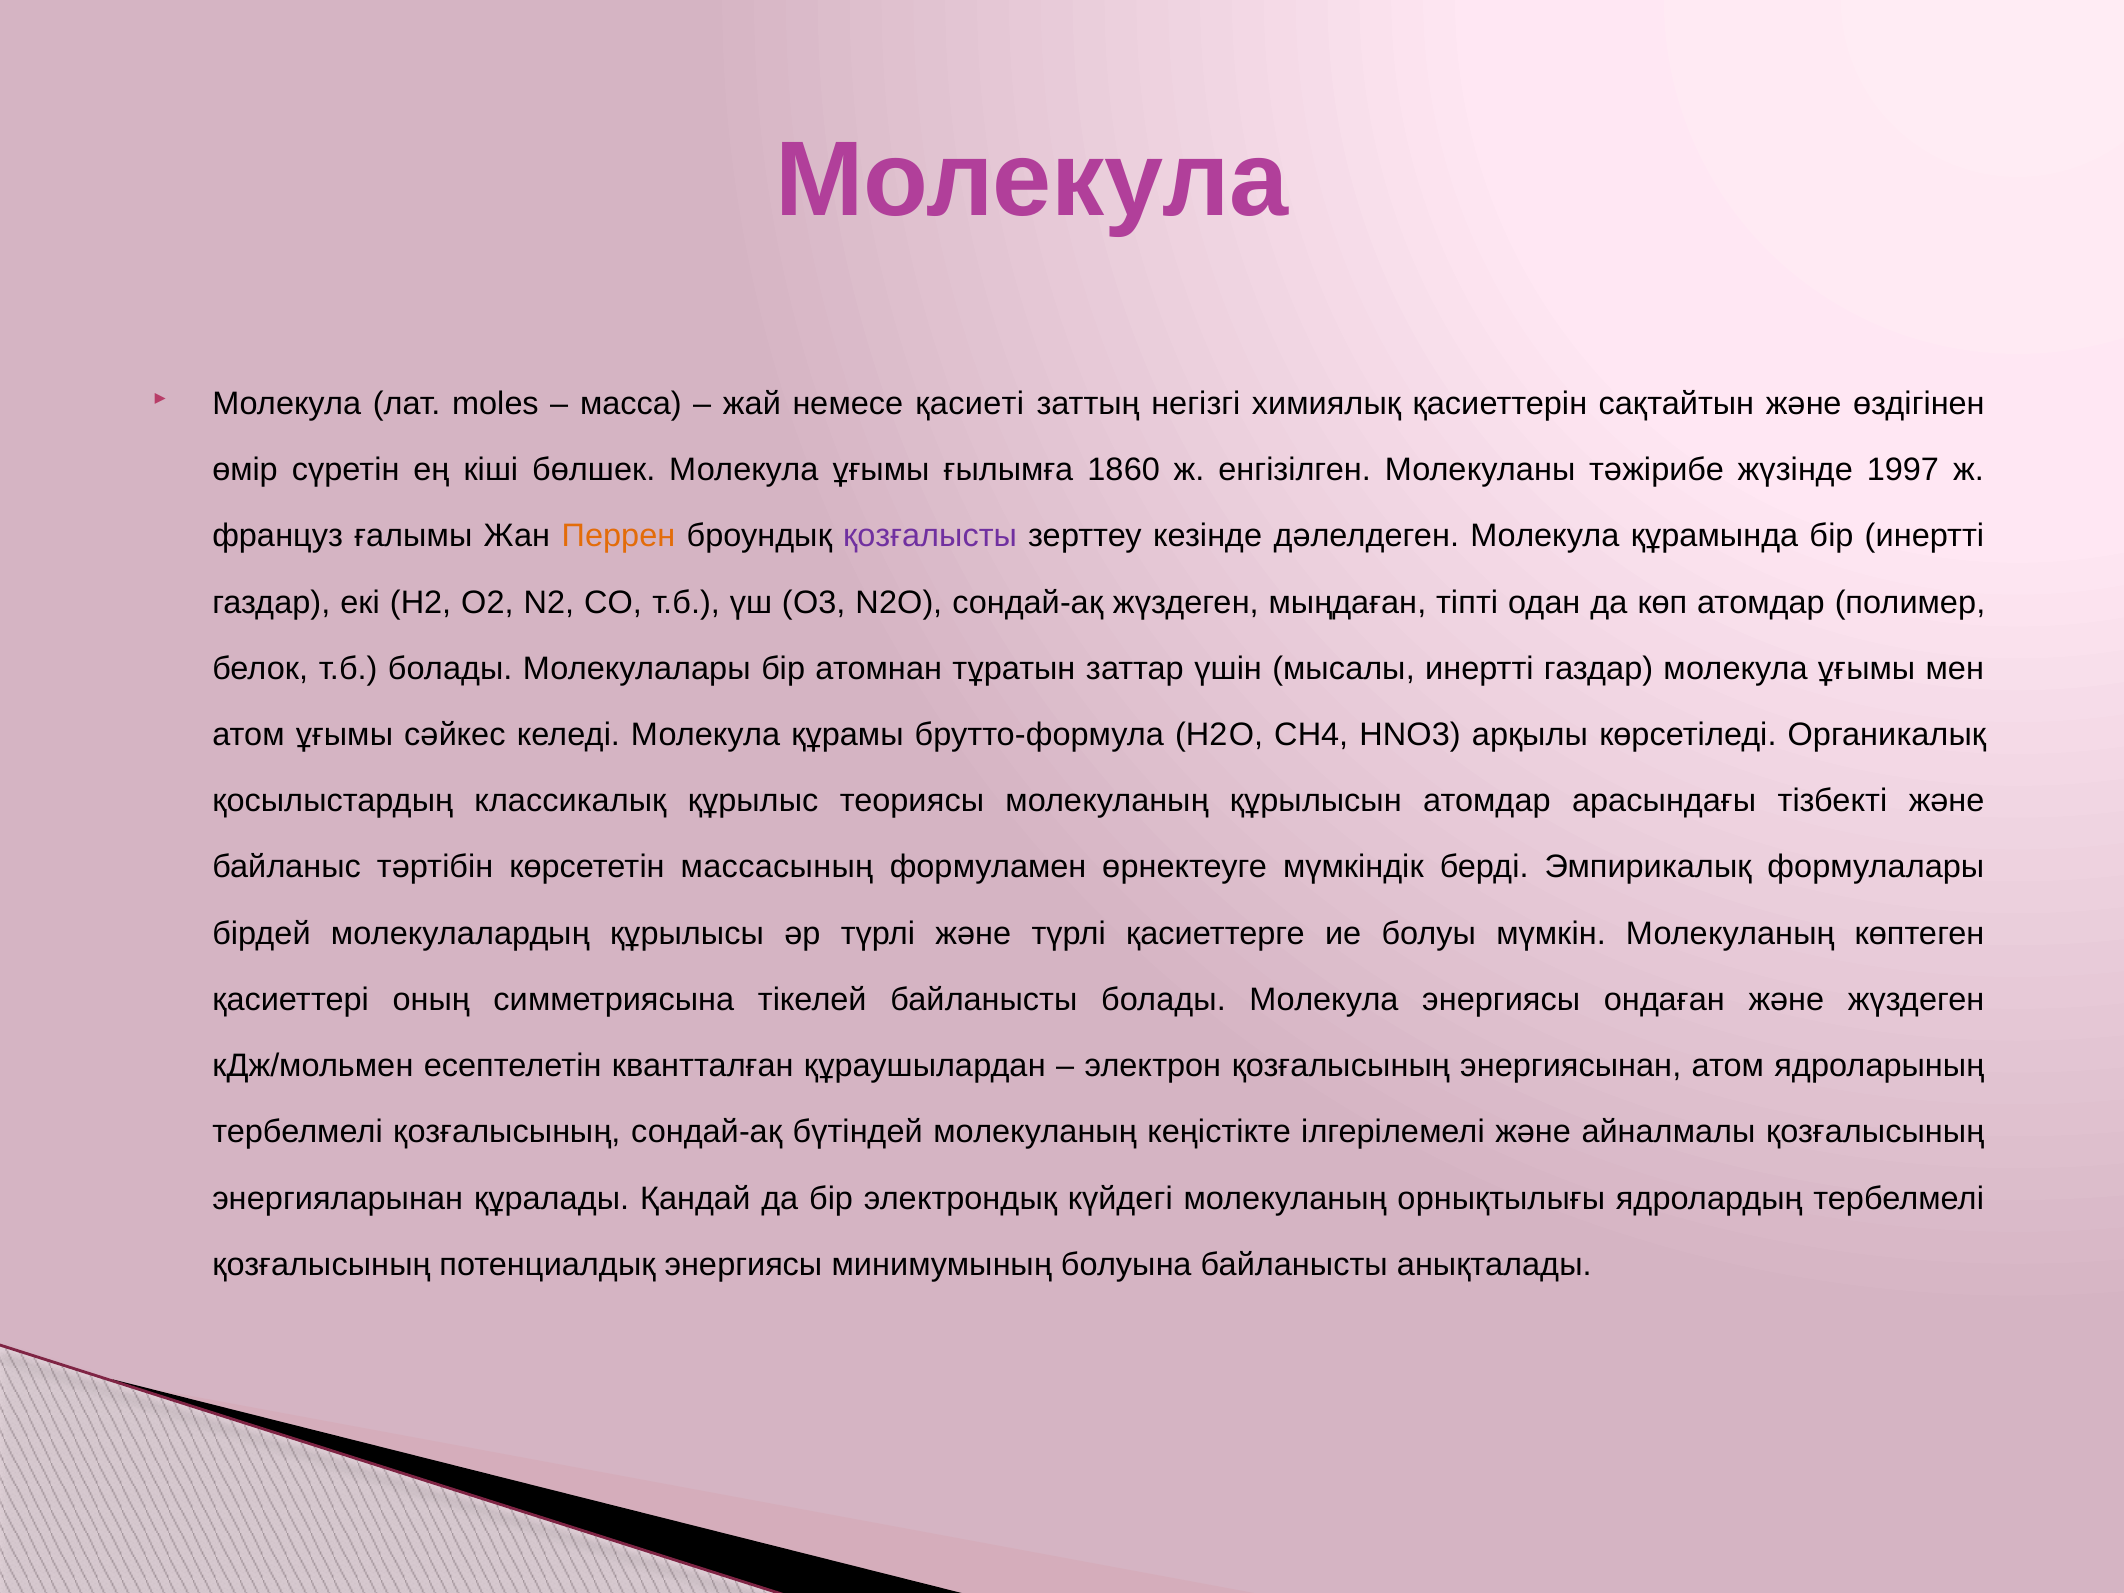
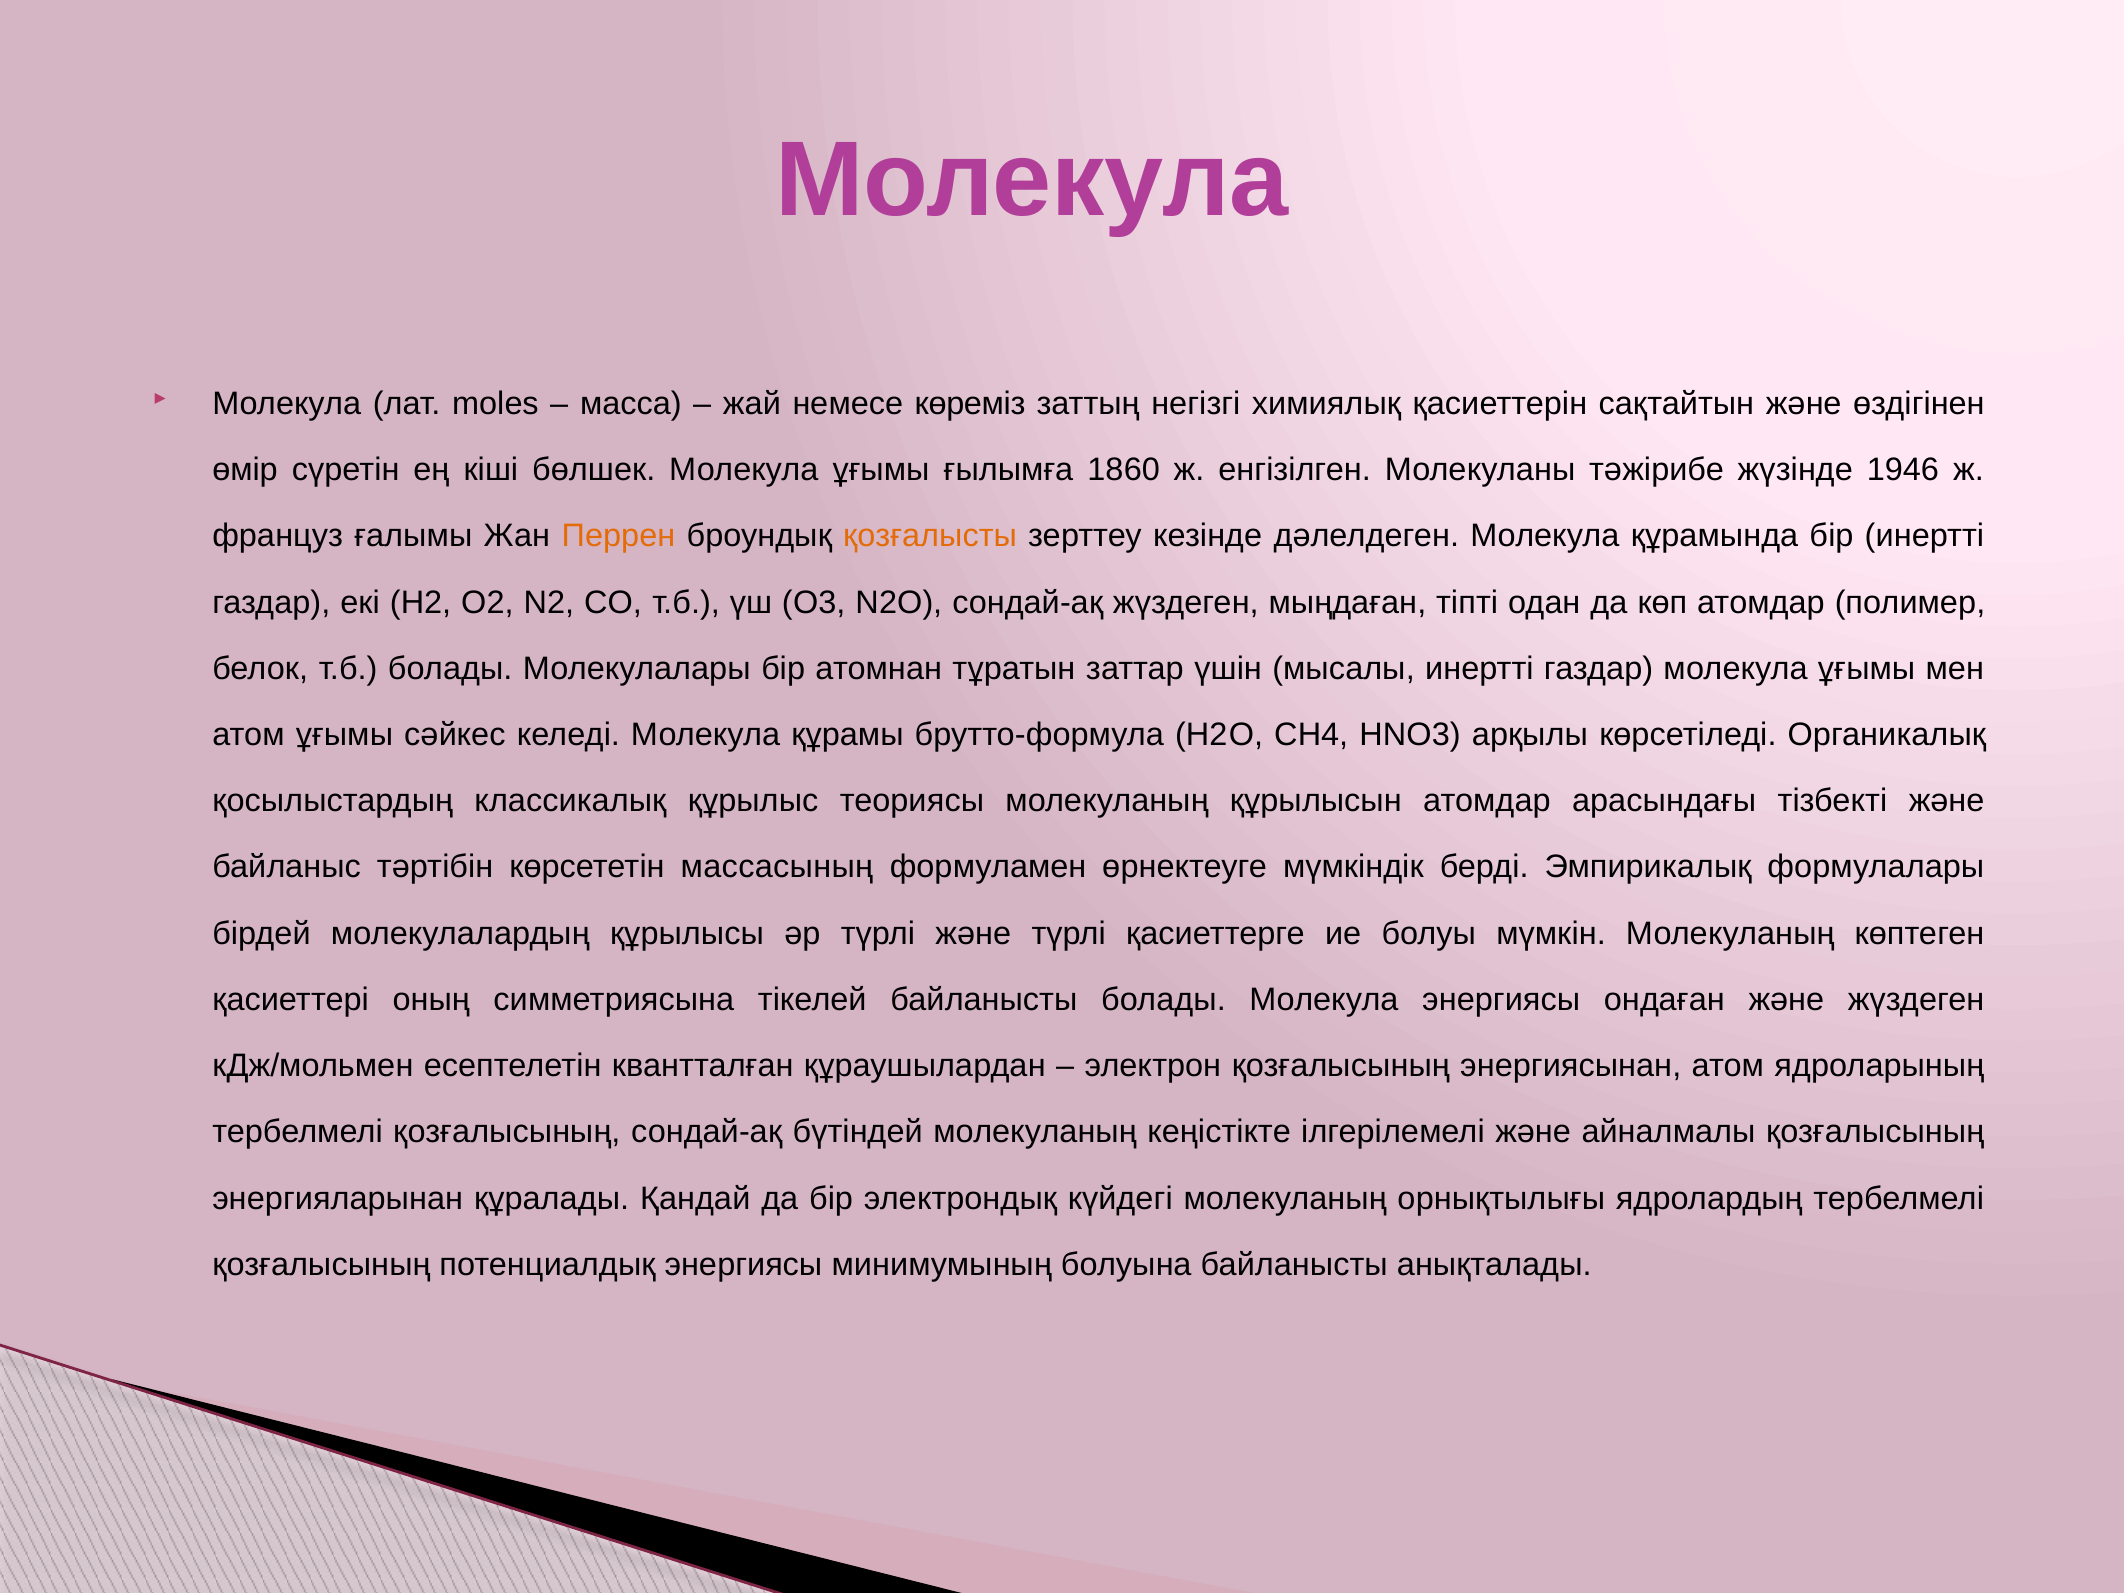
қасиеті: қасиеті -> көреміз (970, 404)
1997: 1997 -> 1946 (1903, 470)
қозғалысты colour: purple -> orange (930, 536)
